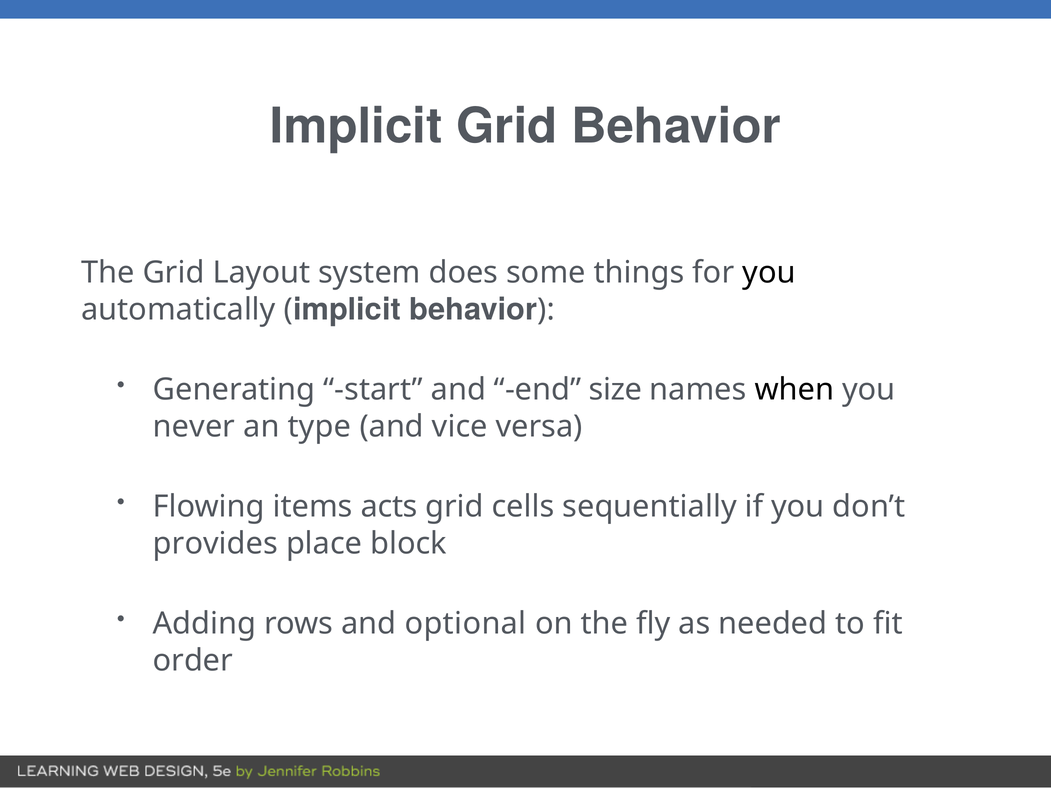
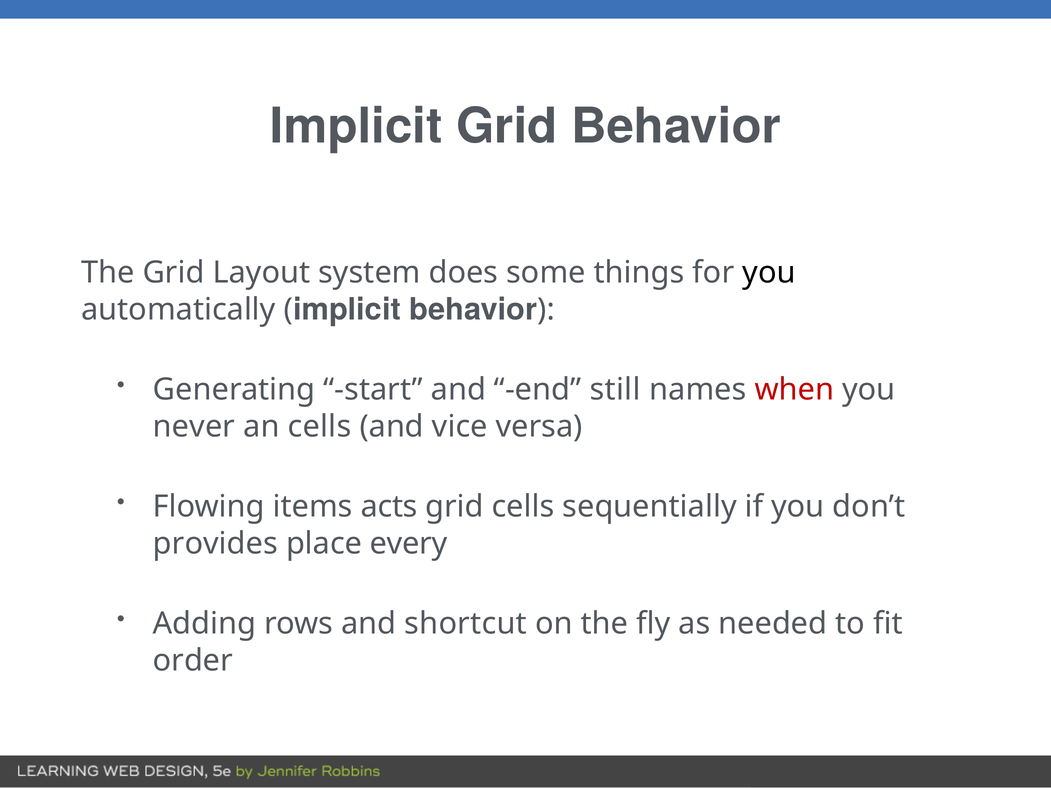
size: size -> still (615, 390)
when colour: black -> red (794, 390)
an type: type -> cells (319, 427)
block: block -> every (409, 544)
optional: optional -> shortcut (466, 624)
